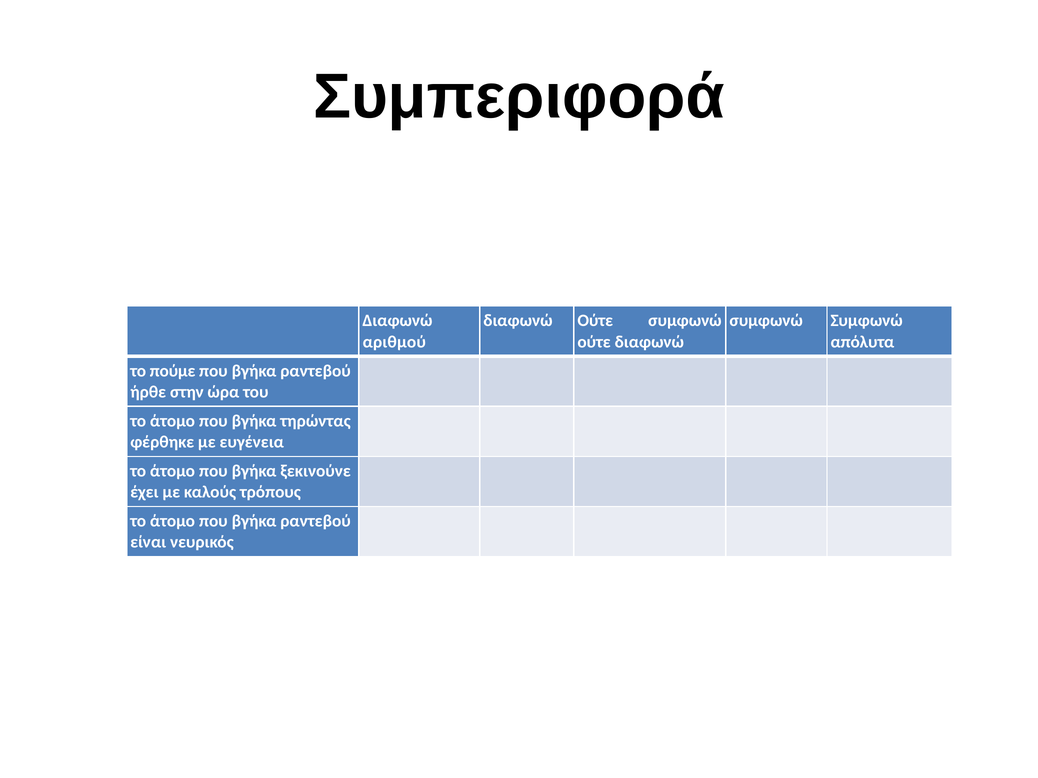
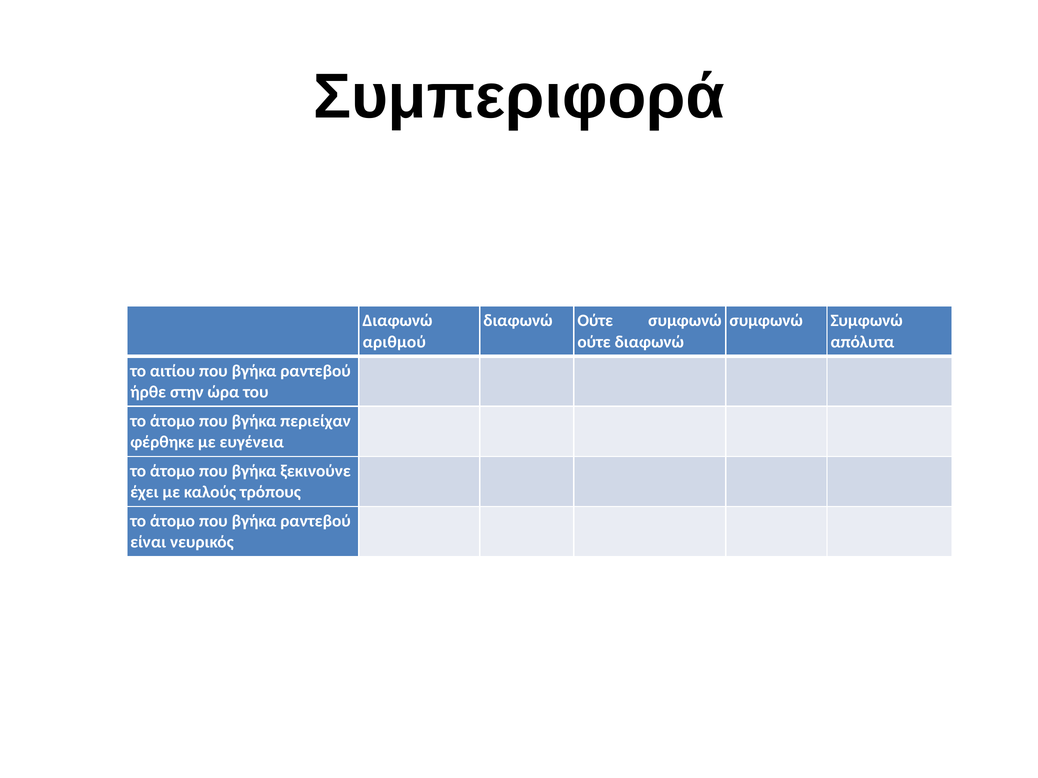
πούμε: πούμε -> αιτίου (173, 371)
τηρώντας: τηρώντας -> περιείχαν (316, 421)
